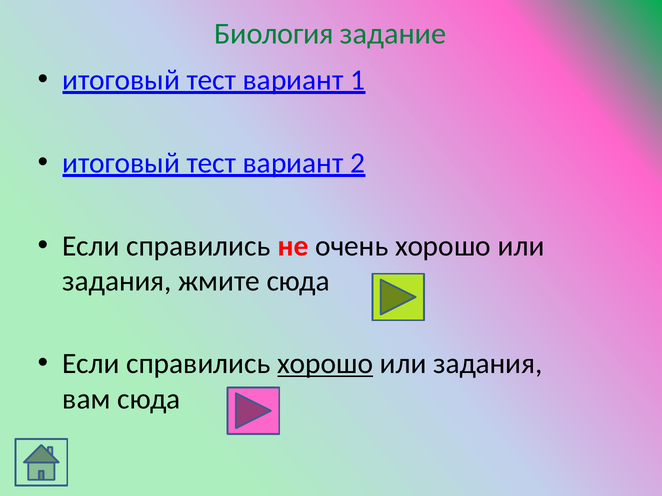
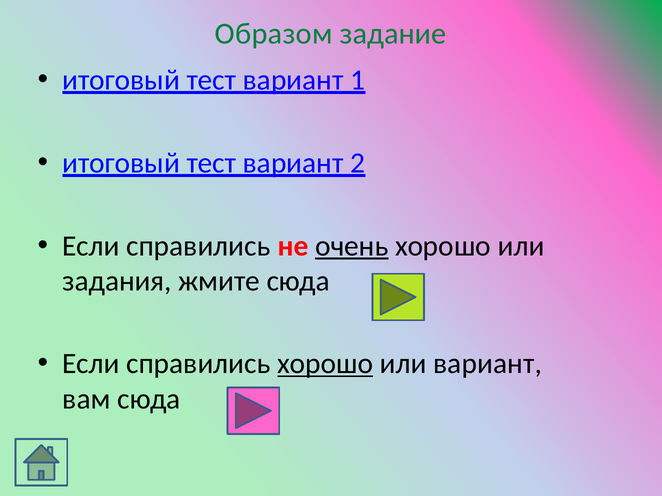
Биология: Биология -> Образом (274, 34)
очень underline: none -> present (352, 246)
задания: задания -> вариант (488, 364)
